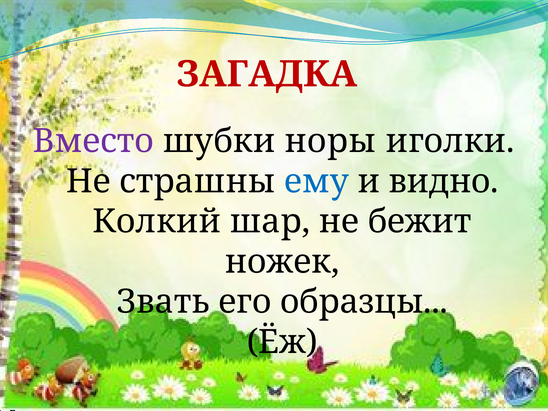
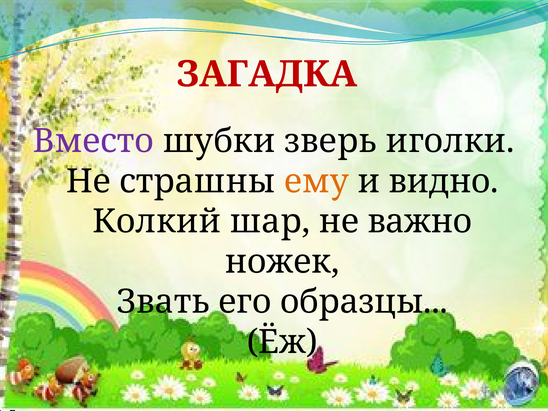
норы: норы -> зверь (330, 141)
ему colour: blue -> orange (316, 181)
бежит: бежит -> важно (420, 221)
